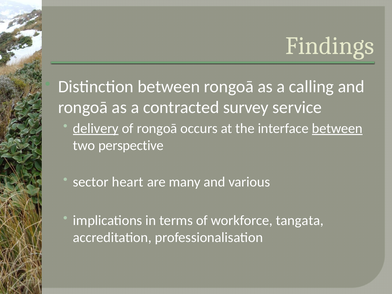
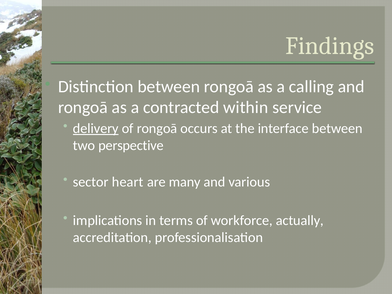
survey: survey -> within (246, 107)
between underline: present -> none (337, 128)
tangata: tangata -> actually (300, 220)
